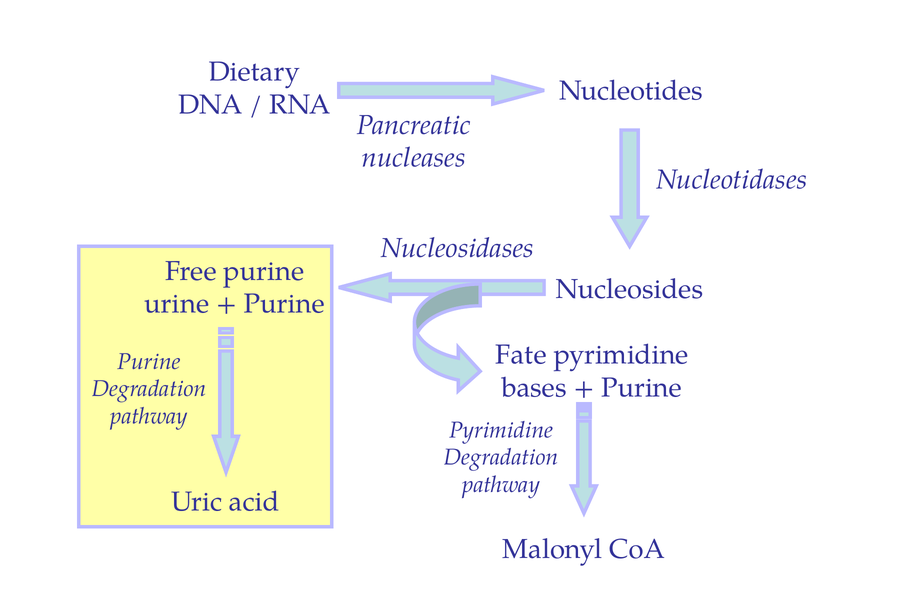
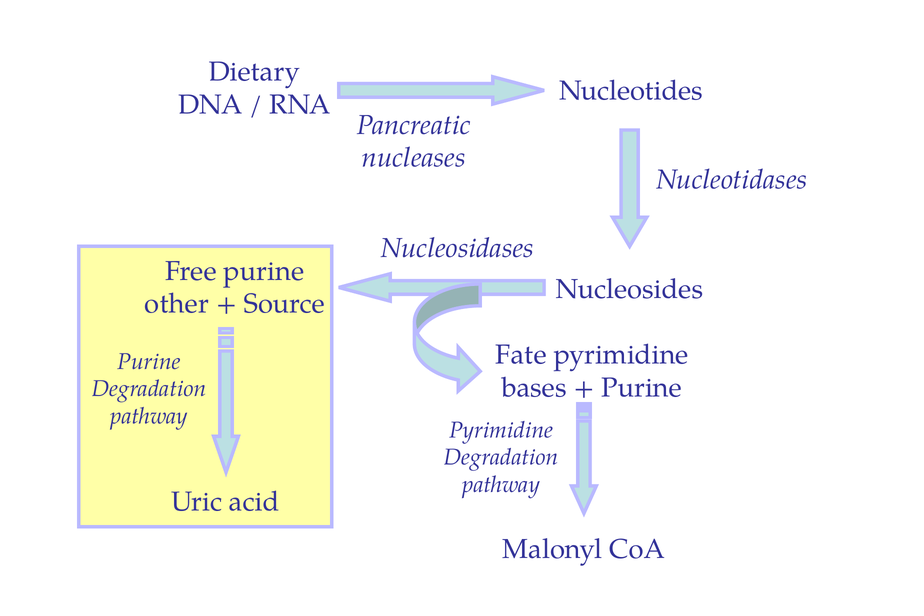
urine: urine -> other (177, 304)
Purine: Purine -> Source (284, 304)
